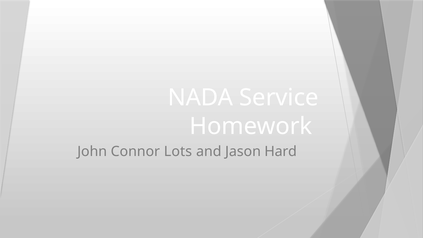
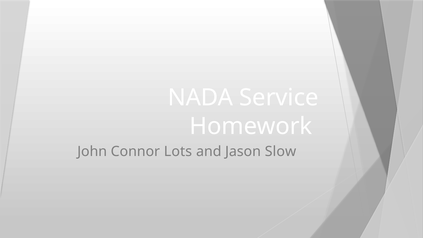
Hard: Hard -> Slow (280, 152)
